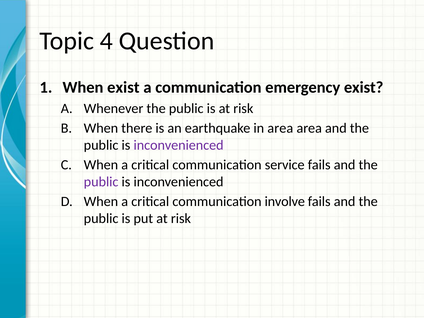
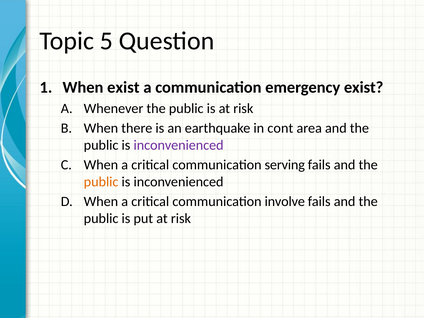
4: 4 -> 5 (106, 41)
in area: area -> cont (280, 128)
service: service -> serving (285, 165)
public colour: purple -> orange (101, 182)
